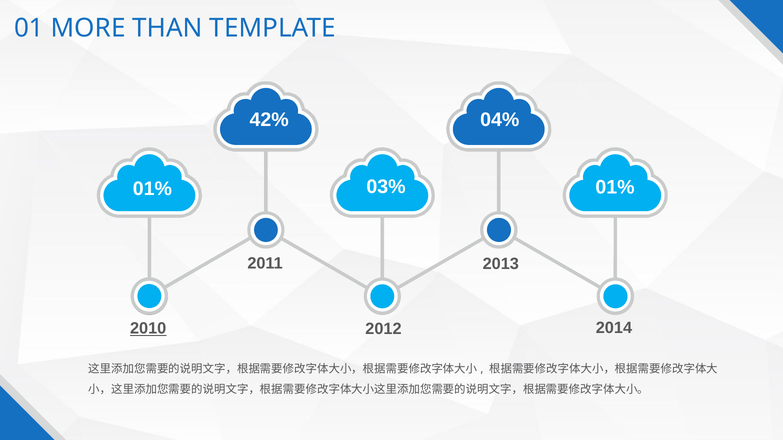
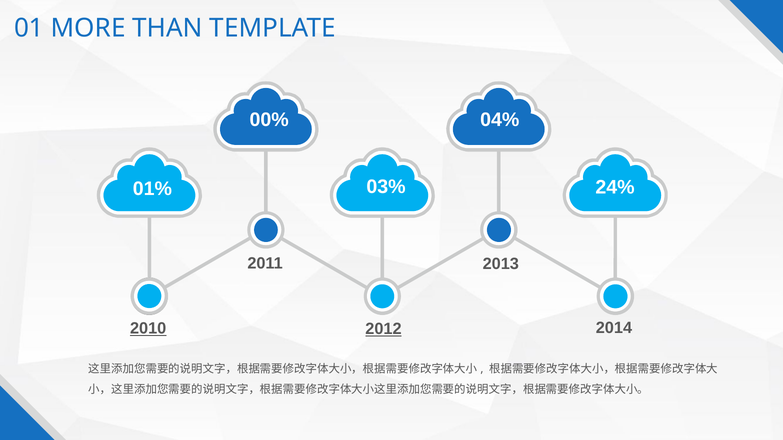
42%: 42% -> 00% (269, 120)
01%: 01% -> 24% (615, 187)
2012 underline: none -> present (383, 329)
